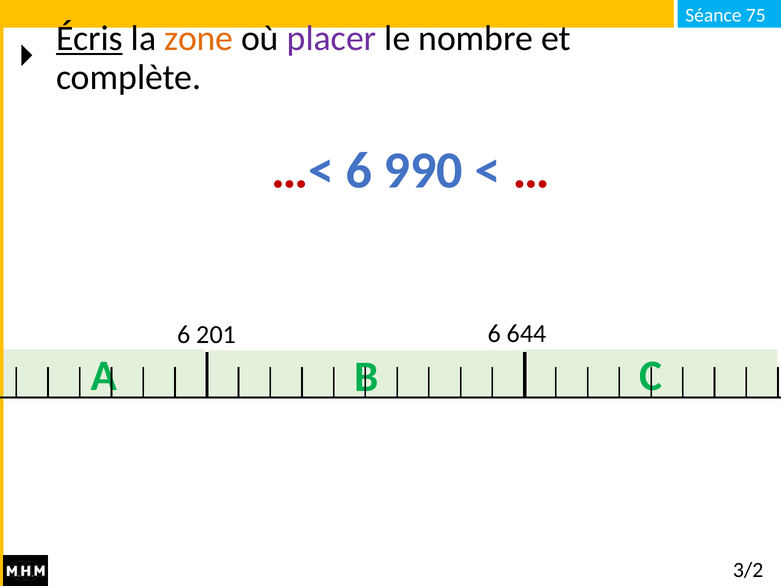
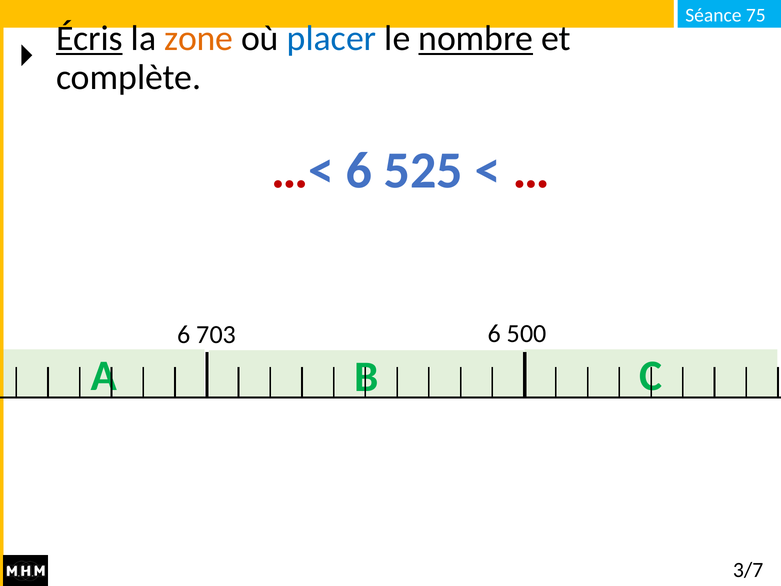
placer colour: purple -> blue (332, 39)
nombre underline: none -> present (476, 39)
990: 990 -> 525 (423, 171)
201: 201 -> 703 (216, 334)
644: 644 -> 500 (527, 334)
3/2: 3/2 -> 3/7 (748, 570)
